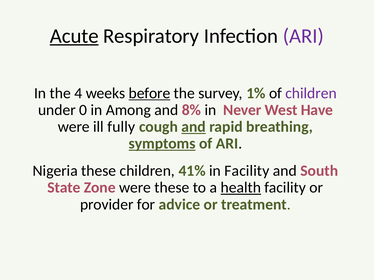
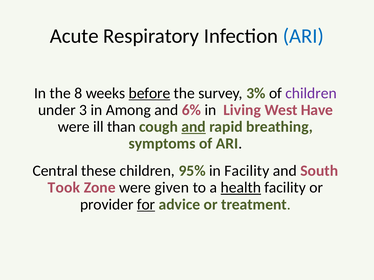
Acute underline: present -> none (74, 36)
ARI colour: purple -> blue (303, 36)
4: 4 -> 8 (78, 93)
1%: 1% -> 3% (256, 93)
0: 0 -> 3 (83, 110)
8%: 8% -> 6% (191, 110)
Never: Never -> Living (242, 110)
fully: fully -> than (121, 127)
symptoms underline: present -> none (162, 144)
Nigeria: Nigeria -> Central (55, 171)
41%: 41% -> 95% (192, 171)
State: State -> Took (64, 188)
were these: these -> given (172, 188)
for underline: none -> present (146, 205)
